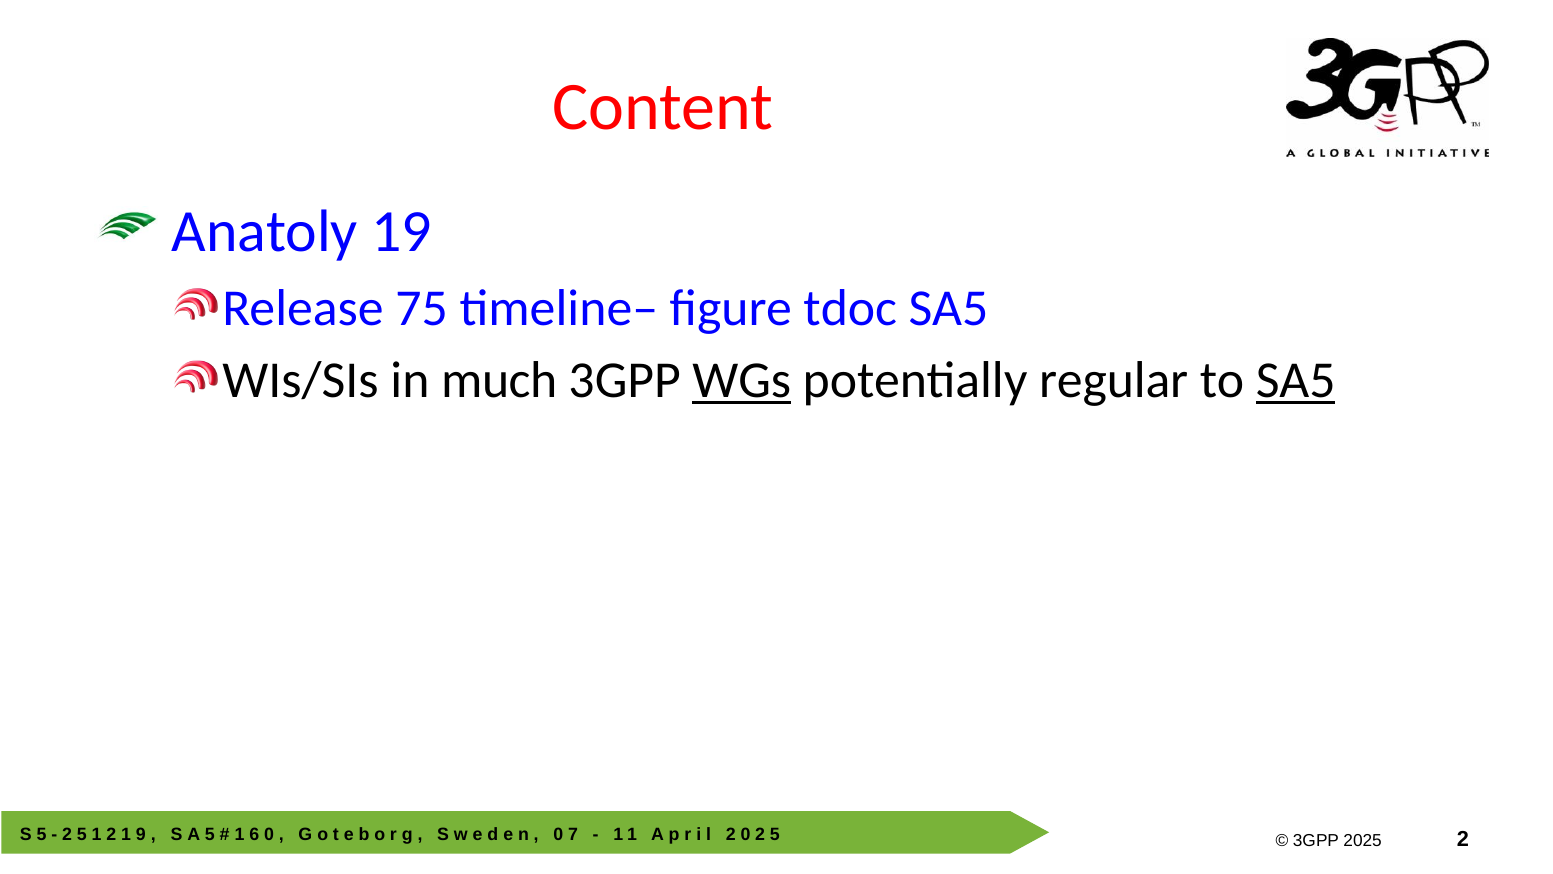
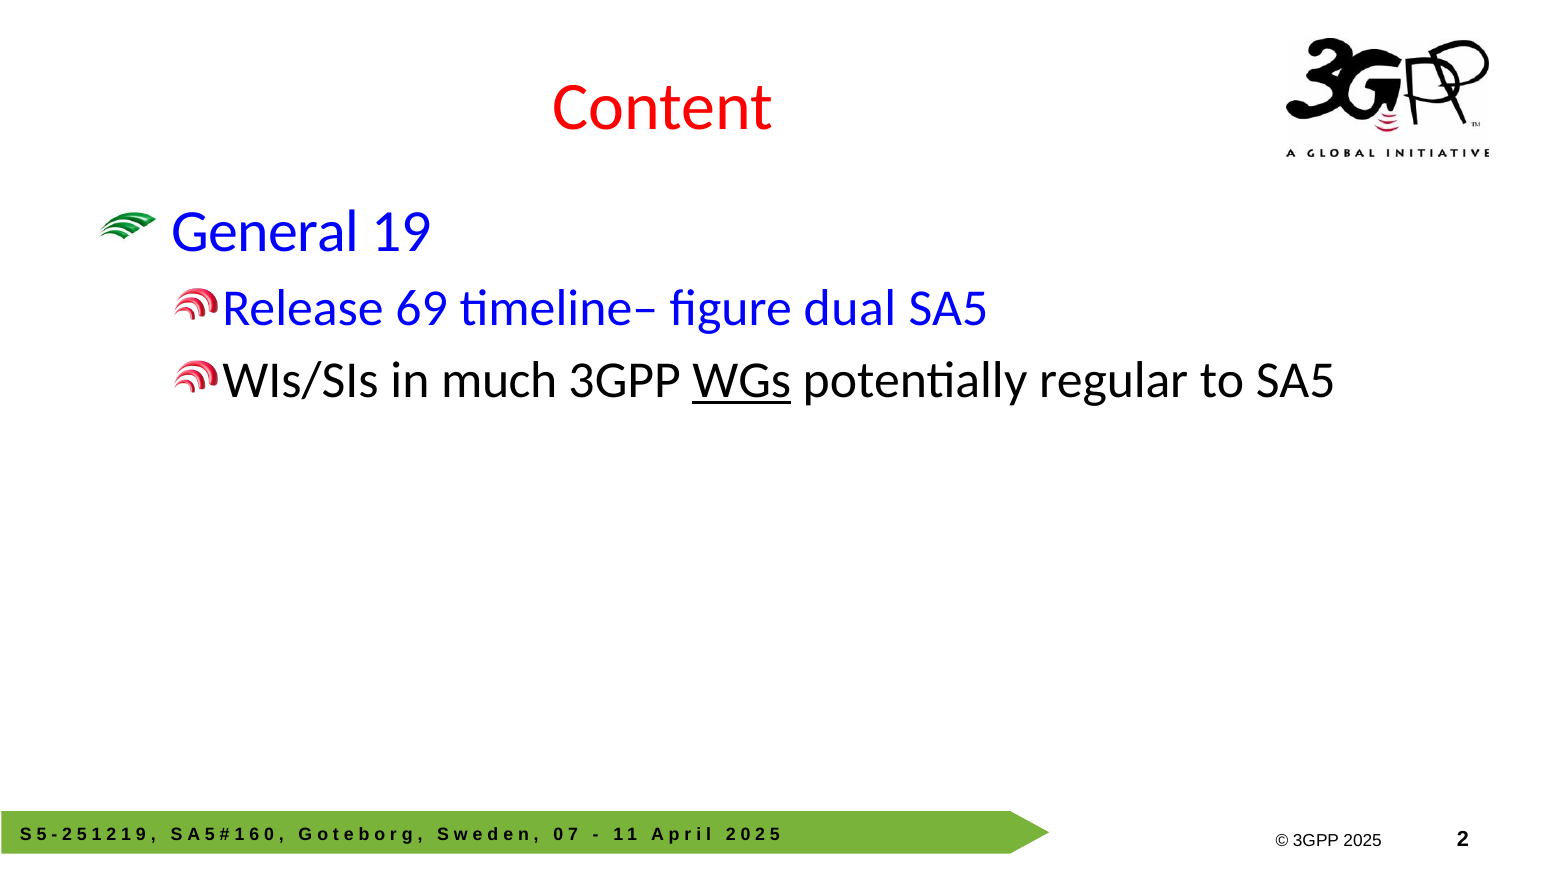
Anatoly: Anatoly -> General (265, 231)
75: 75 -> 69 (422, 308)
tdoc: tdoc -> dual (850, 308)
SA5 underline: present -> none (1296, 380)
